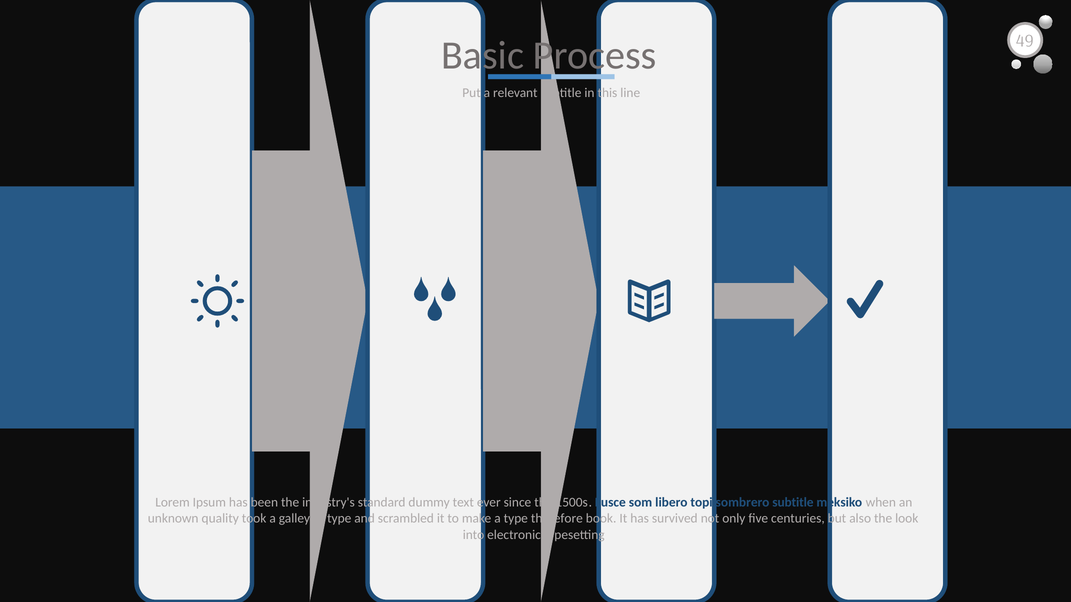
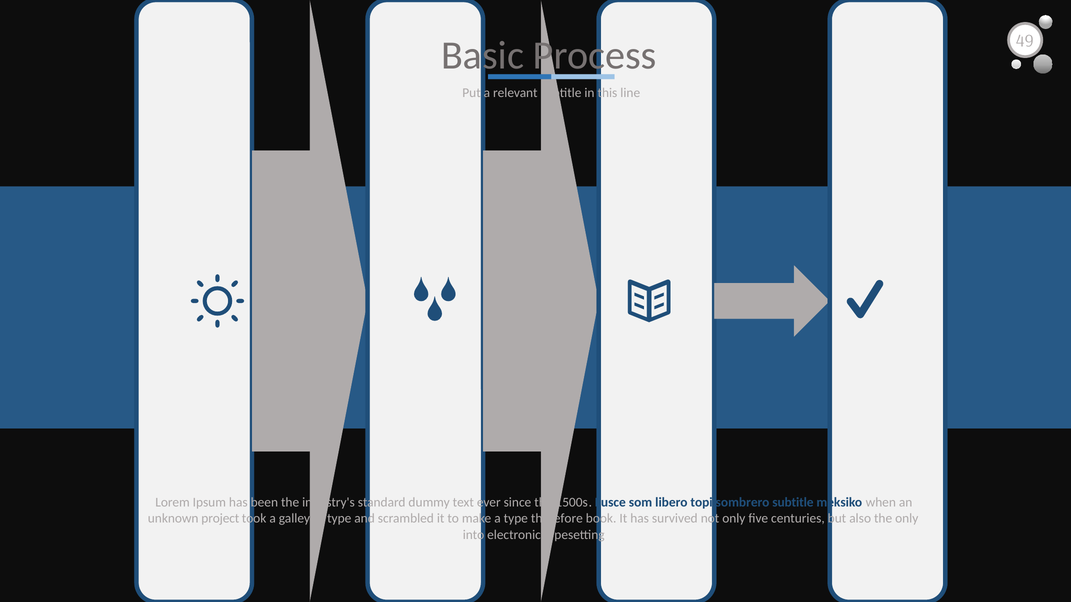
quality: quality -> project (220, 519)
the look: look -> only (907, 519)
